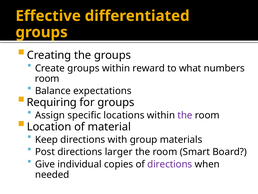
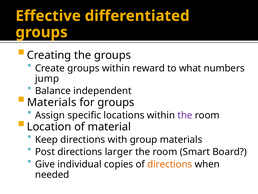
room: room -> jump (47, 78)
expectations: expectations -> independent (102, 91)
Requiring: Requiring -> Materials (52, 102)
directions colour: purple -> orange (170, 164)
